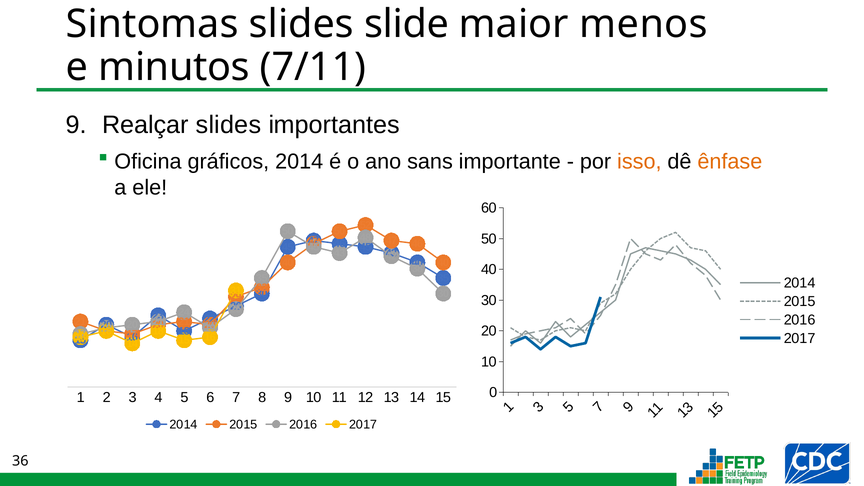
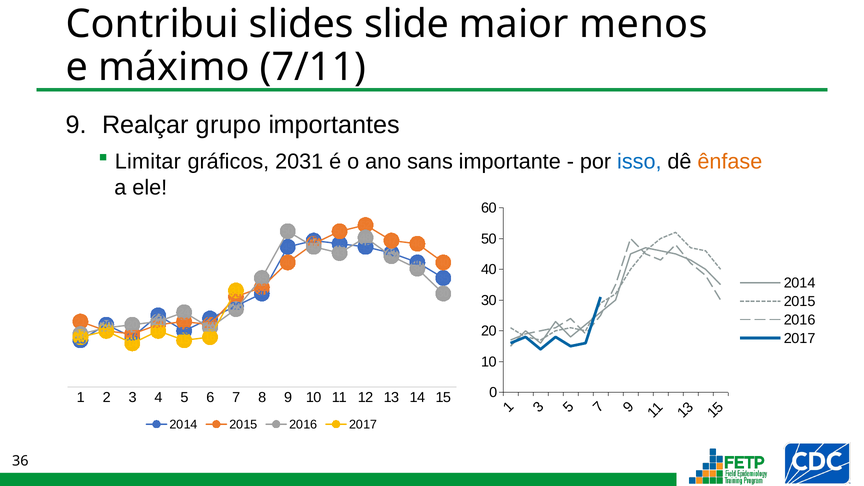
Sintomas: Sintomas -> Contribui (152, 24)
minutos: minutos -> máximo (174, 67)
Realçar slides: slides -> grupo (229, 125)
Oficina: Oficina -> Limitar (148, 162)
gráficos 2014: 2014 -> 2031 (299, 162)
isso colour: orange -> blue (639, 162)
